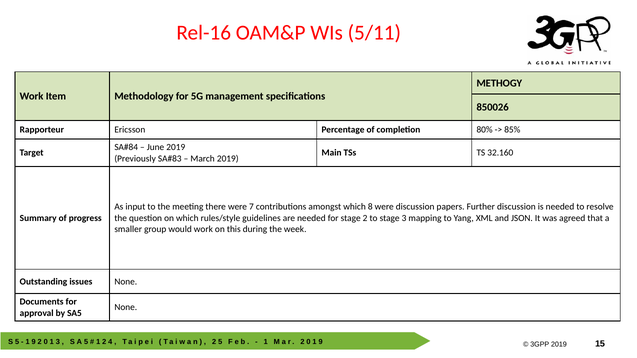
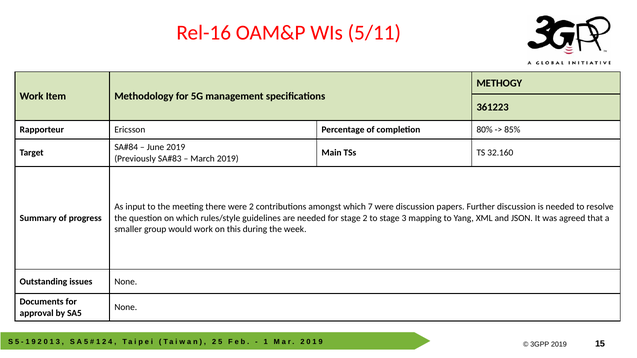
850026: 850026 -> 361223 (493, 108)
were 7: 7 -> 2 (251, 207)
8: 8 -> 7 (370, 207)
